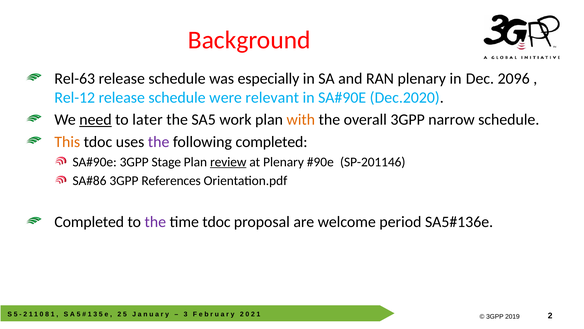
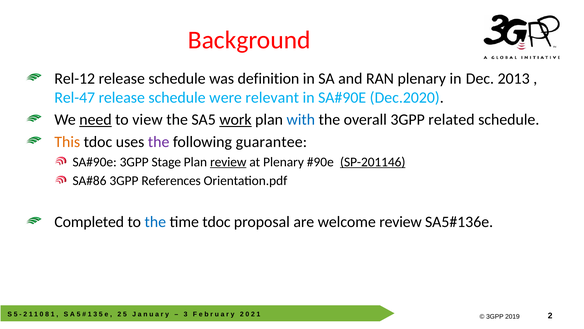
Rel-63: Rel-63 -> Rel-12 (75, 78)
especially: especially -> definition (268, 78)
2096: 2096 -> 2013 (514, 78)
Rel-12: Rel-12 -> Rel-47 (75, 97)
later: later -> view (147, 120)
work underline: none -> present (235, 120)
with colour: orange -> blue (301, 120)
narrow: narrow -> related (451, 120)
following completed: completed -> guarantee (271, 142)
SP-201146 underline: none -> present (373, 162)
the colour: purple -> blue (155, 222)
welcome period: period -> review (400, 222)
